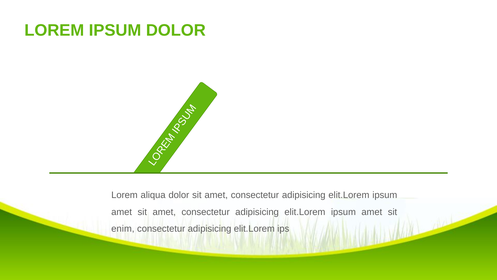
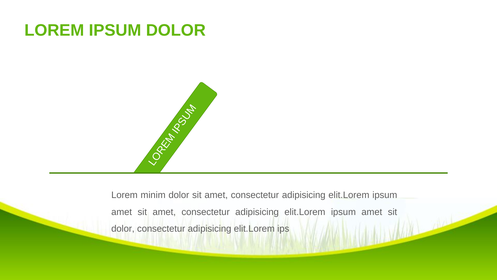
aliqua: aliqua -> minim (153, 195)
enim: enim -> dolor (123, 228)
